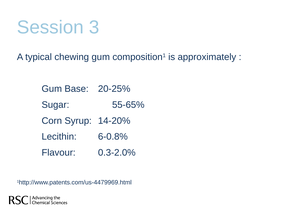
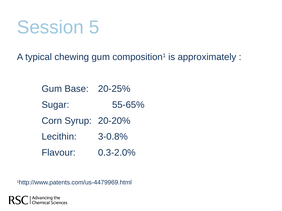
3: 3 -> 5 (94, 27)
14-20%: 14-20% -> 20-20% (114, 121)
6-0.8%: 6-0.8% -> 3-0.8% (113, 137)
